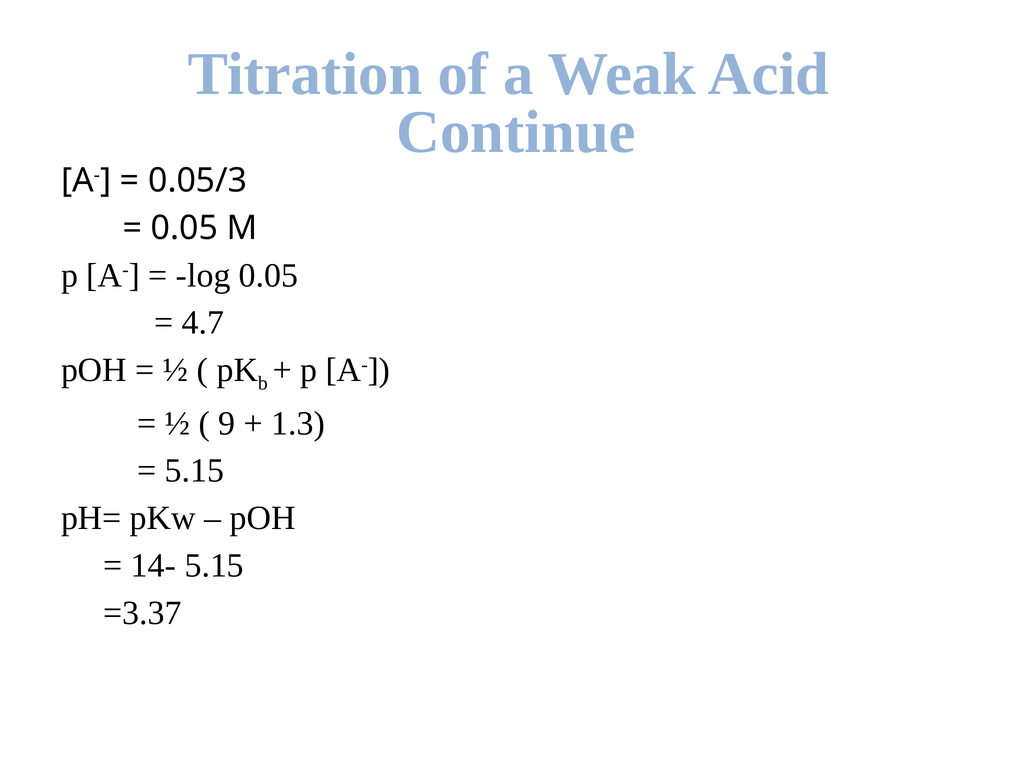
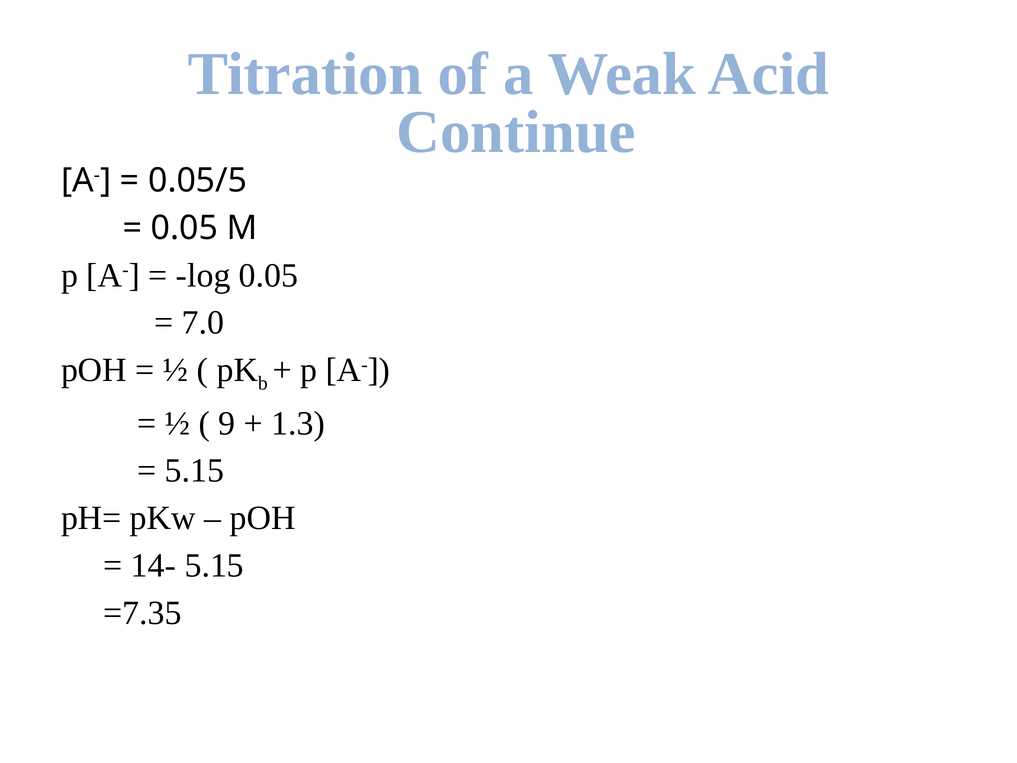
0.05/3: 0.05/3 -> 0.05/5 (198, 180)
4.7: 4.7 -> 7.0 (203, 323)
=3.37: =3.37 -> =7.35 (143, 613)
